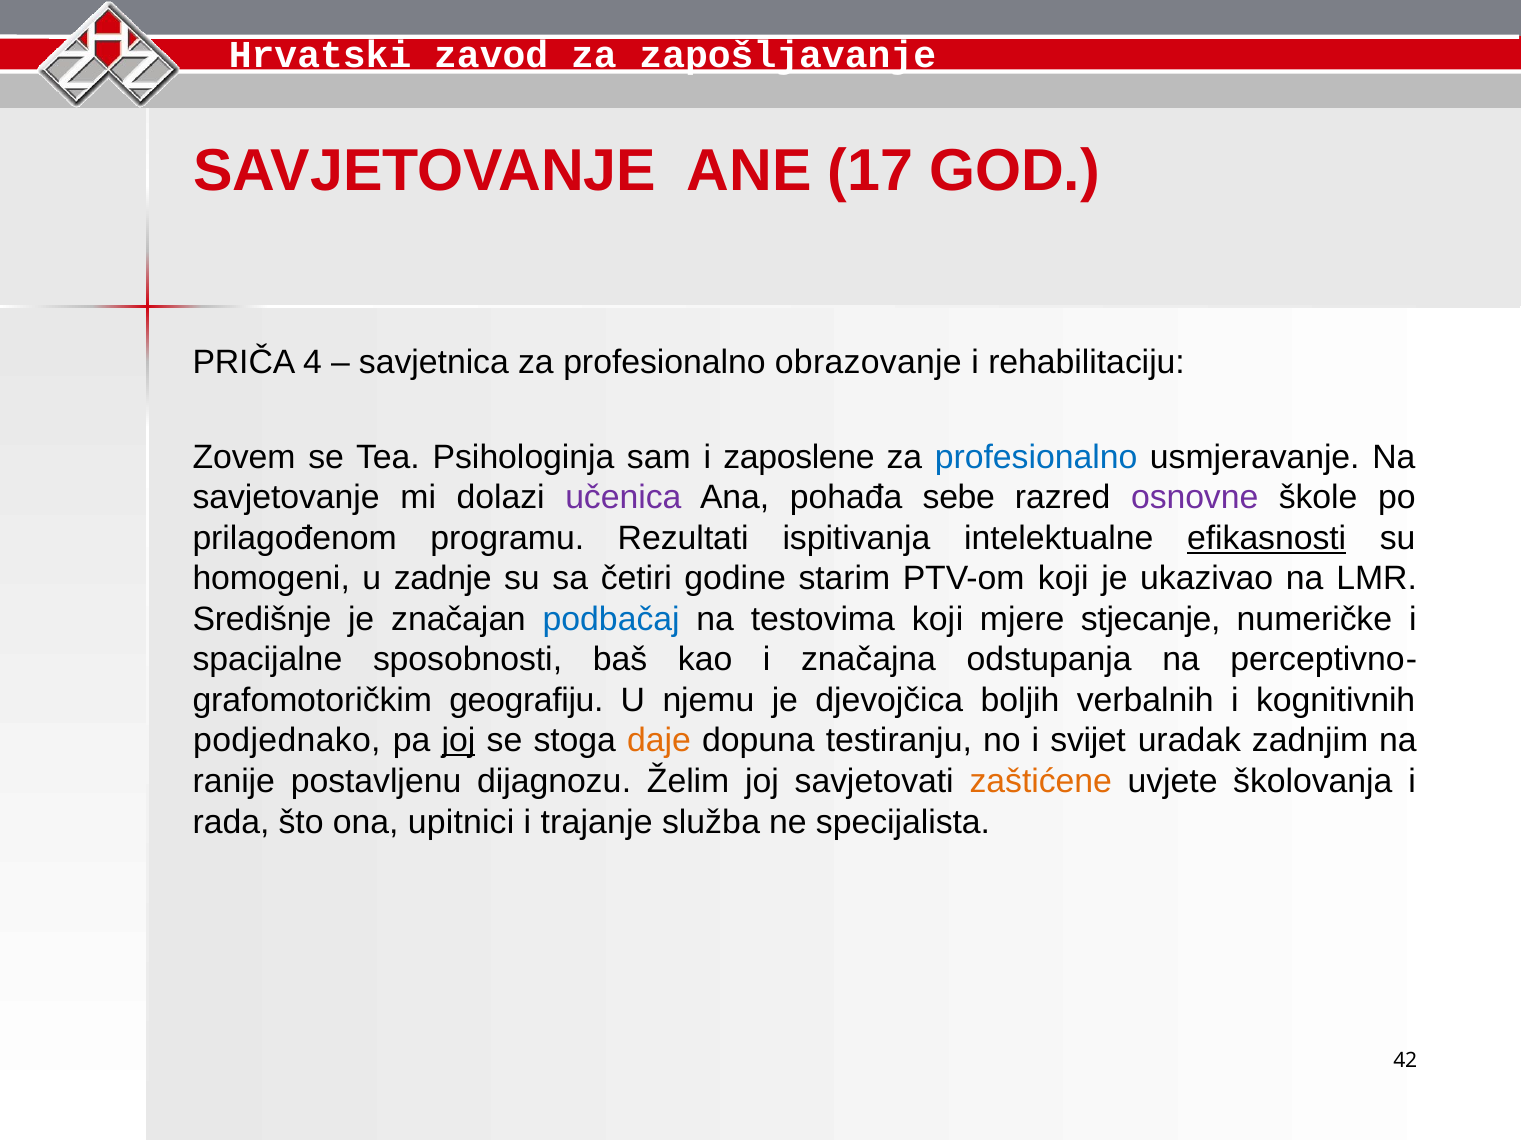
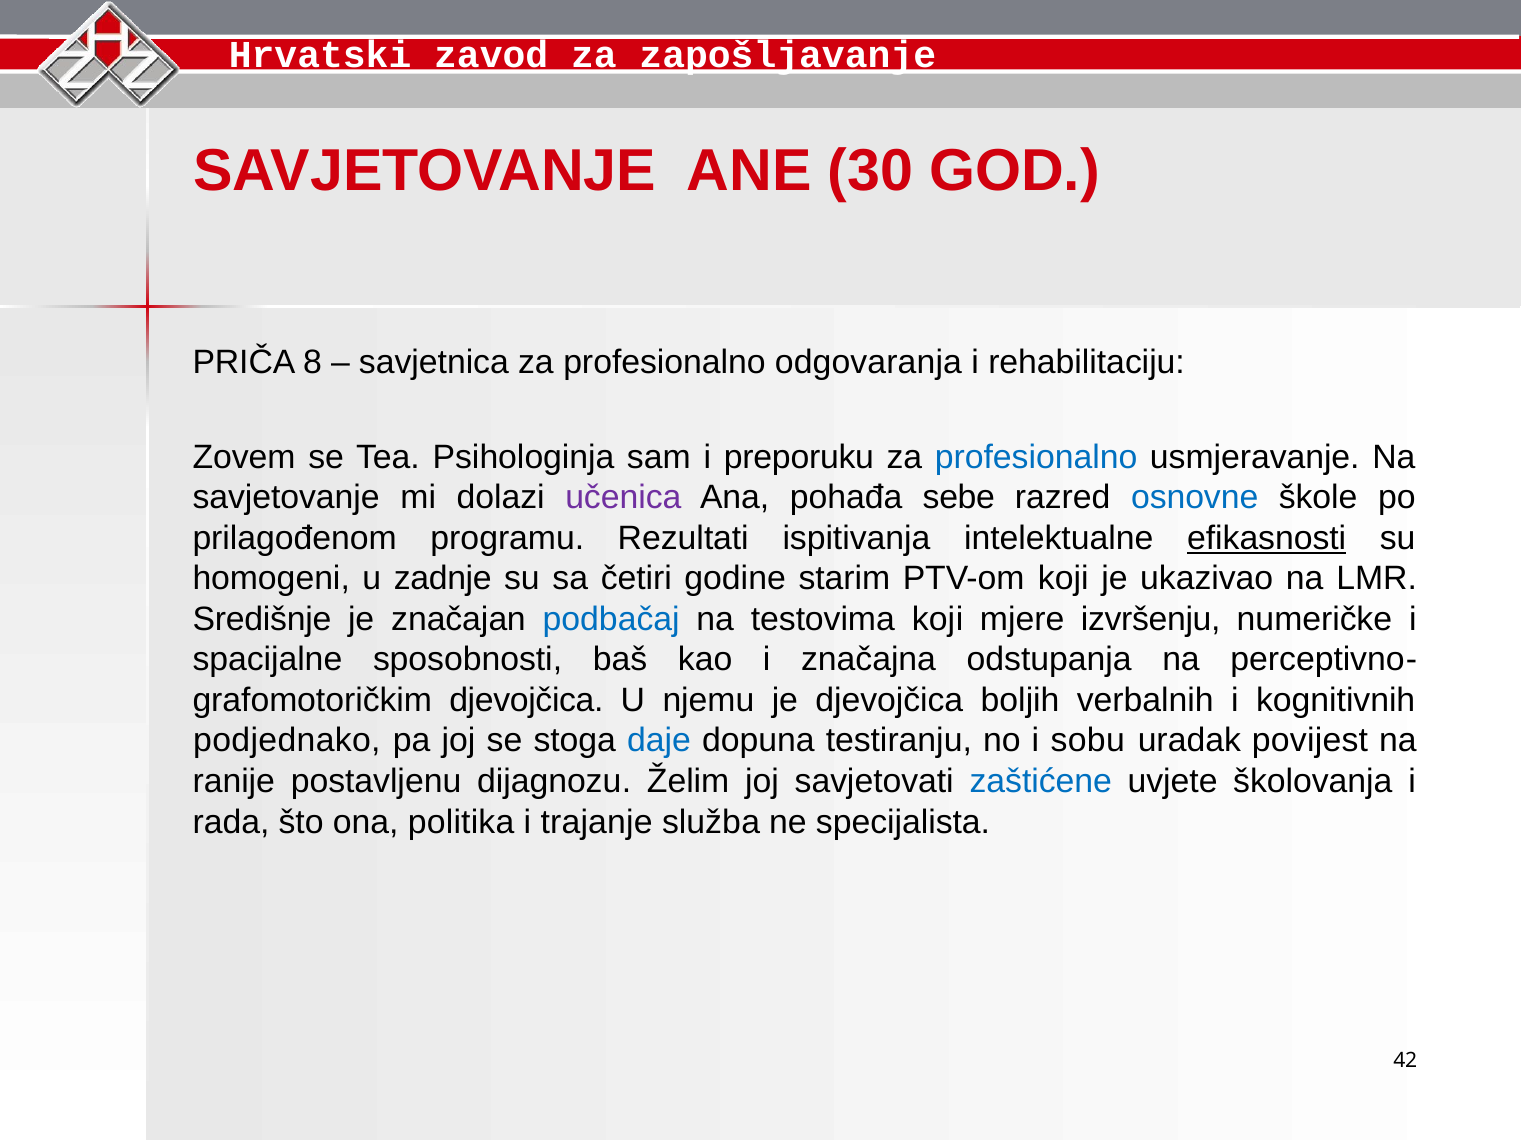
17: 17 -> 30 (870, 171)
4: 4 -> 8 (312, 363)
obrazovanje: obrazovanje -> odgovaranja (868, 363)
zaposlene: zaposlene -> preporuku (799, 458)
osnovne colour: purple -> blue (1195, 498)
stjecanje: stjecanje -> izvršenju (1151, 620)
geografiju: geografiju -> djevojčica (526, 701)
joj underline: present -> none (459, 741)
daje colour: orange -> blue (659, 741)
svijet: svijet -> sobu (1088, 741)
zadnjim: zadnjim -> povijest (1310, 741)
zaštićene colour: orange -> blue (1041, 782)
upitnici: upitnici -> politika (461, 822)
